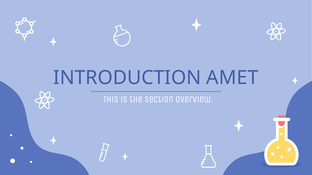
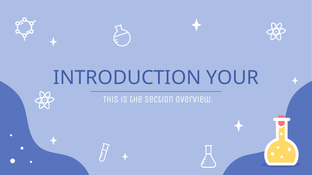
AMET: AMET -> YOUR (232, 78)
